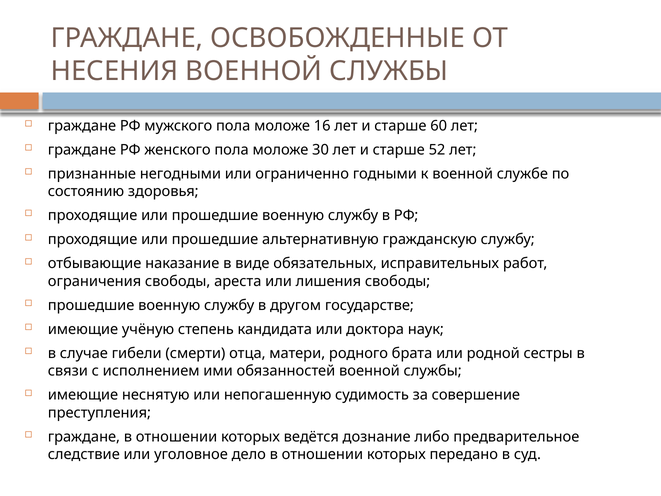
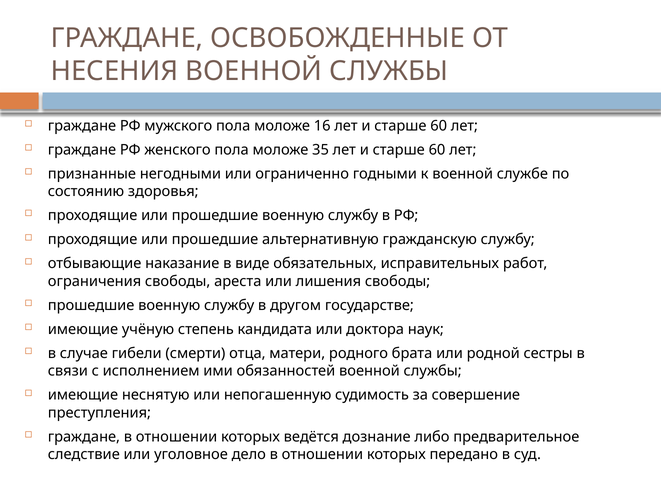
30: 30 -> 35 (321, 150)
52: 52 -> 60 (437, 150)
